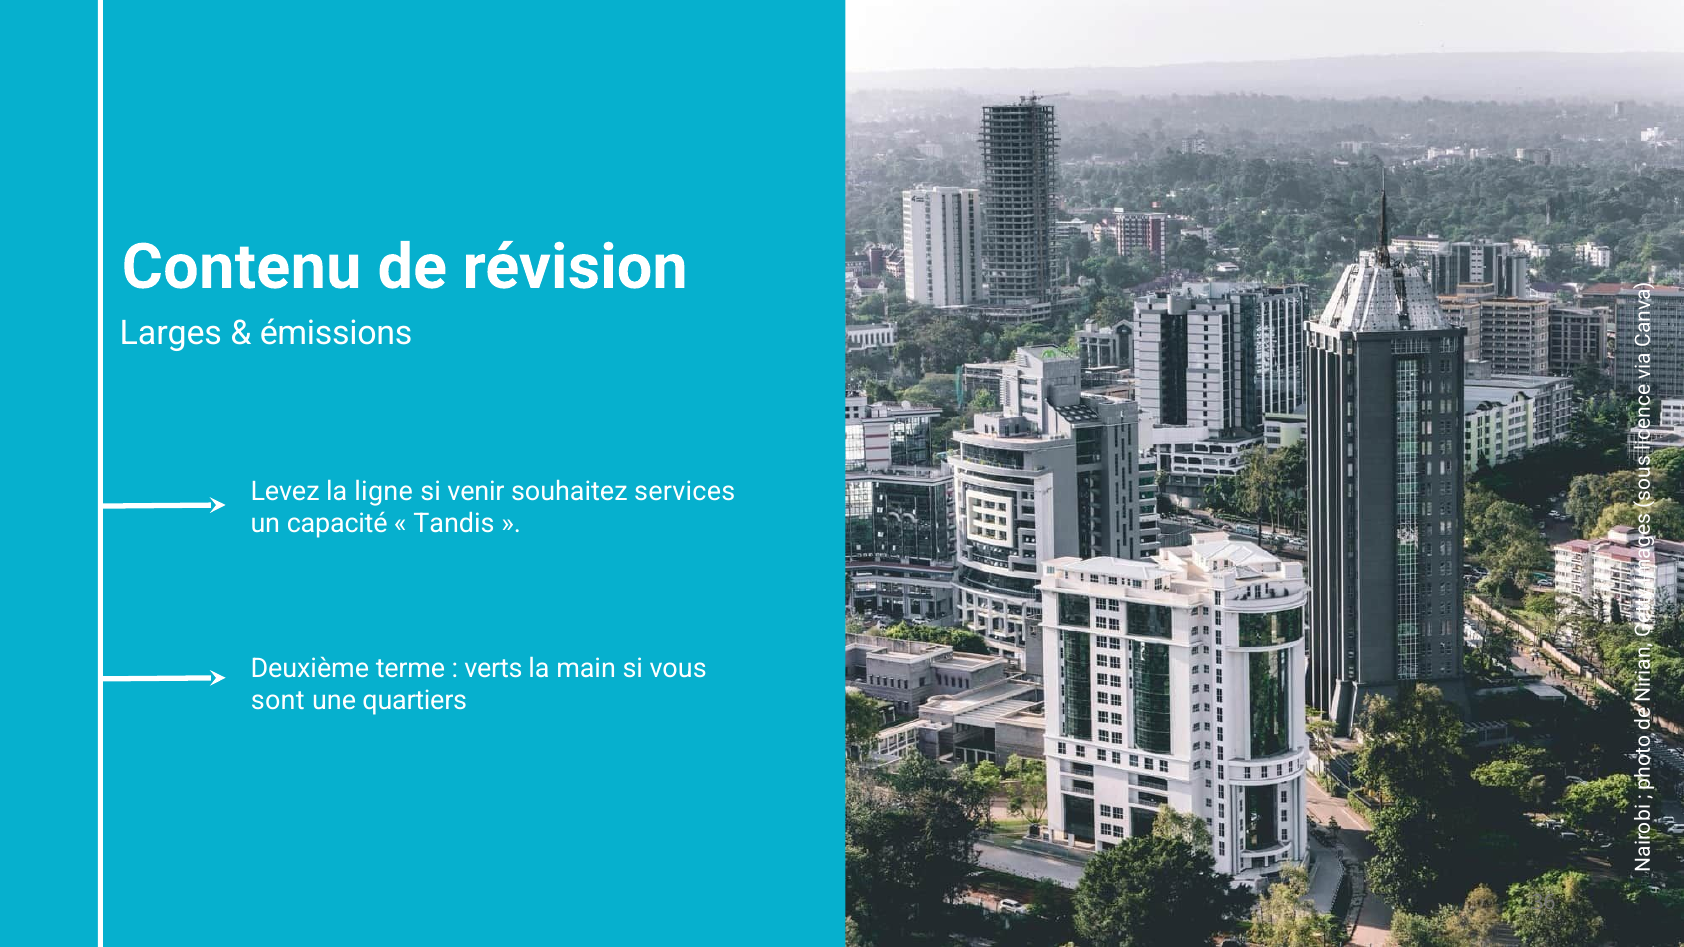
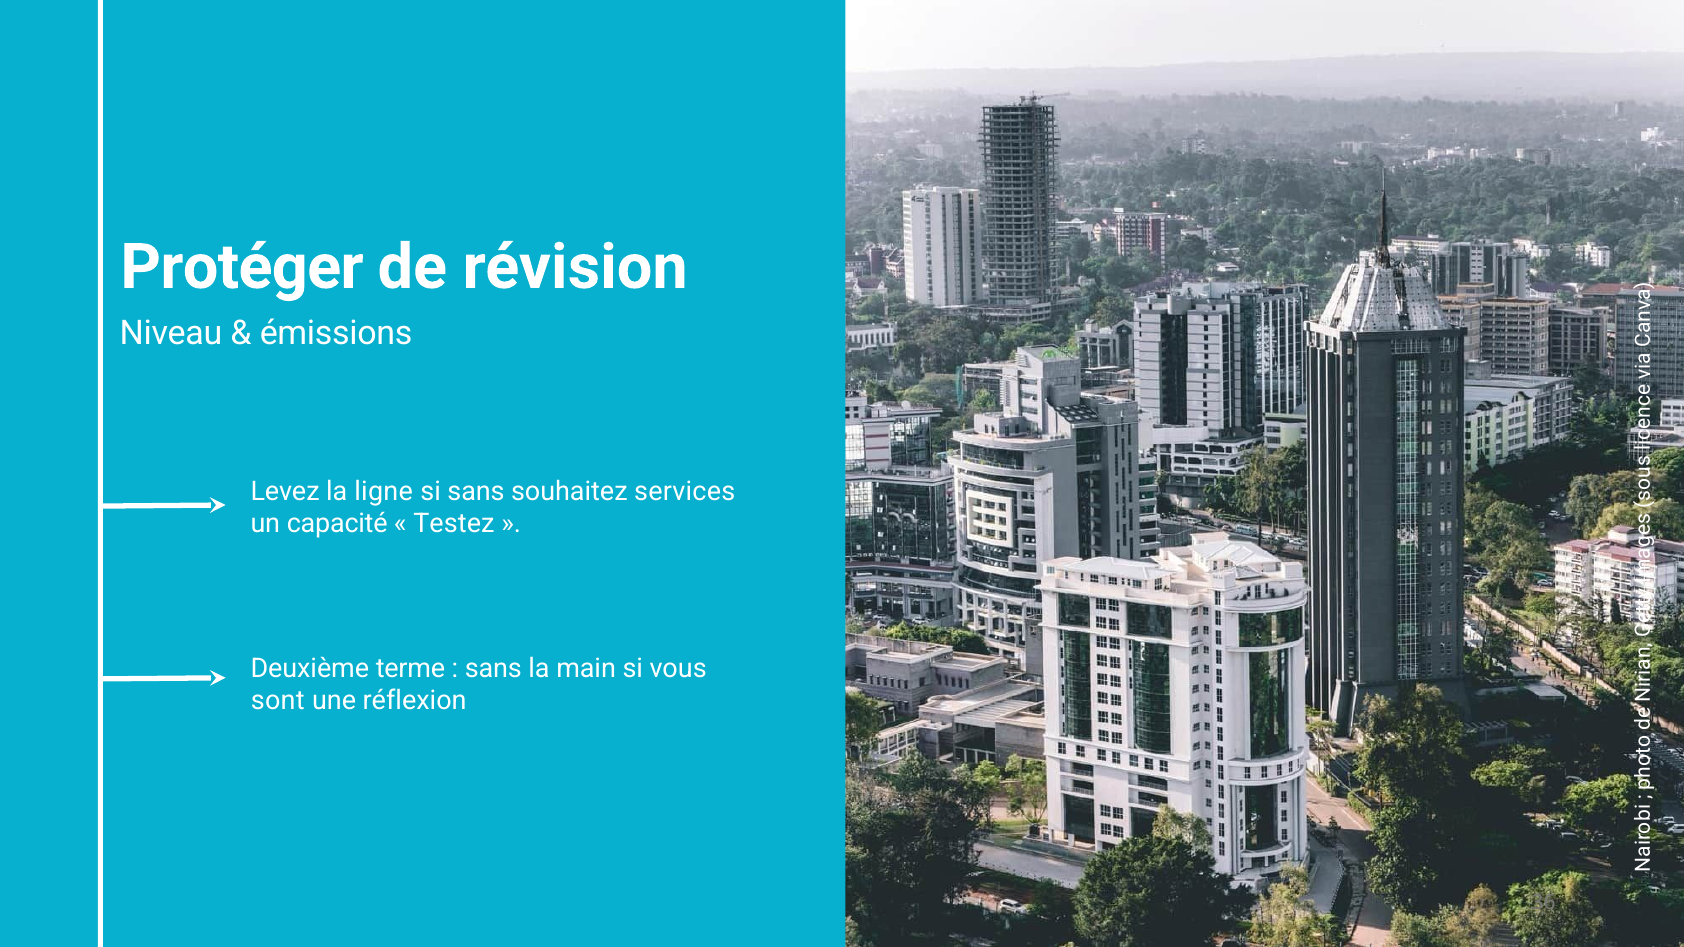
Contenu: Contenu -> Protéger (242, 267)
Larges: Larges -> Niveau (171, 333)
si venir: venir -> sans (476, 492)
Tandis: Tandis -> Testez (454, 524)
verts: verts -> sans (493, 668)
quartiers: quartiers -> réflexion (415, 701)
